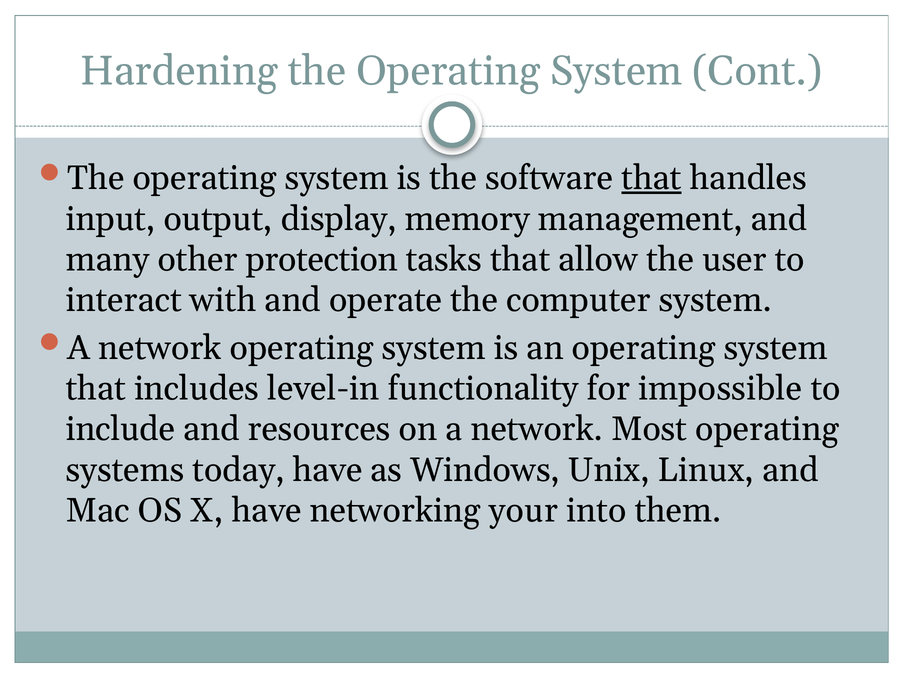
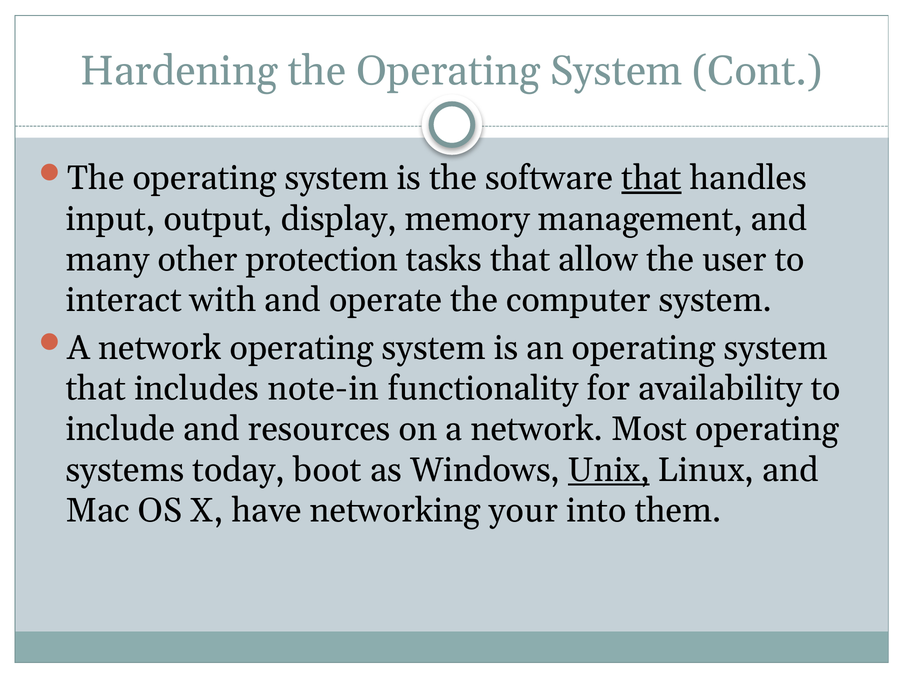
level-in: level-in -> note-in (323, 389)
impossible: impossible -> availability (720, 389)
today have: have -> boot (327, 470)
Unix underline: none -> present (609, 470)
